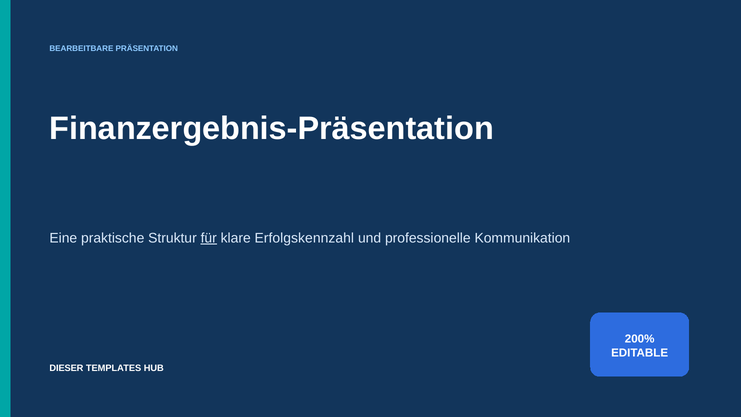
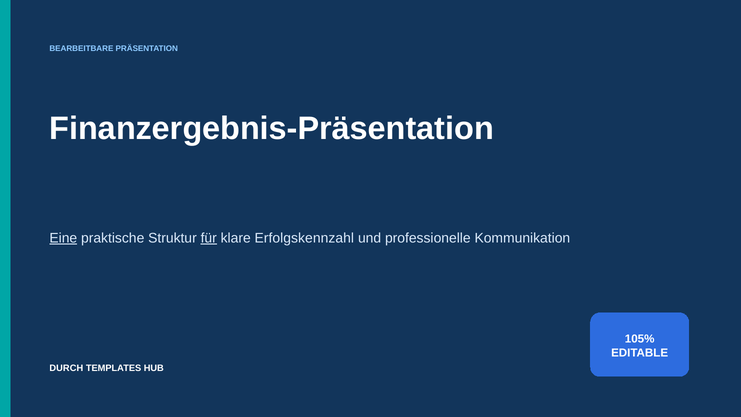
Eine underline: none -> present (63, 238)
200%: 200% -> 105% (640, 339)
DIESER: DIESER -> DURCH (66, 368)
